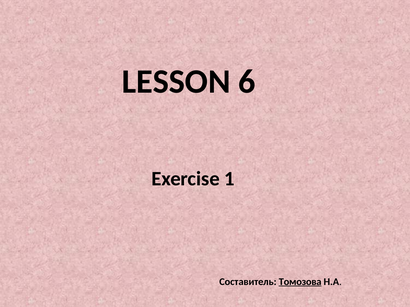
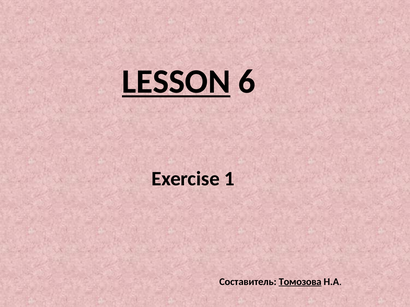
LESSON underline: none -> present (176, 82)
